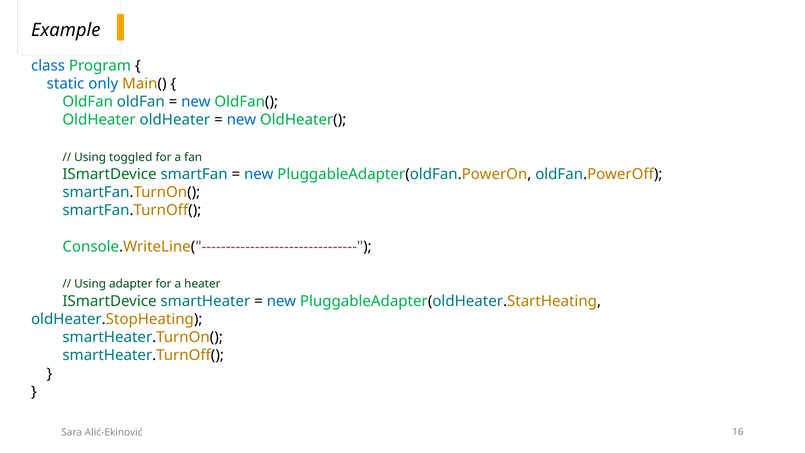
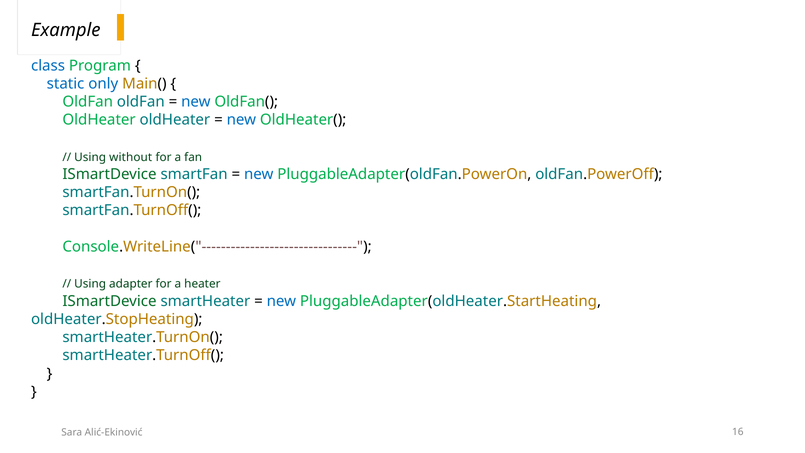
toggled: toggled -> without (131, 157)
